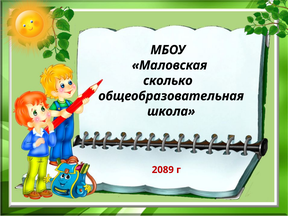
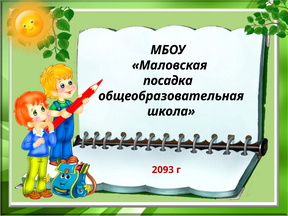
сколько: сколько -> посадка (168, 81)
2089: 2089 -> 2093 (163, 170)
